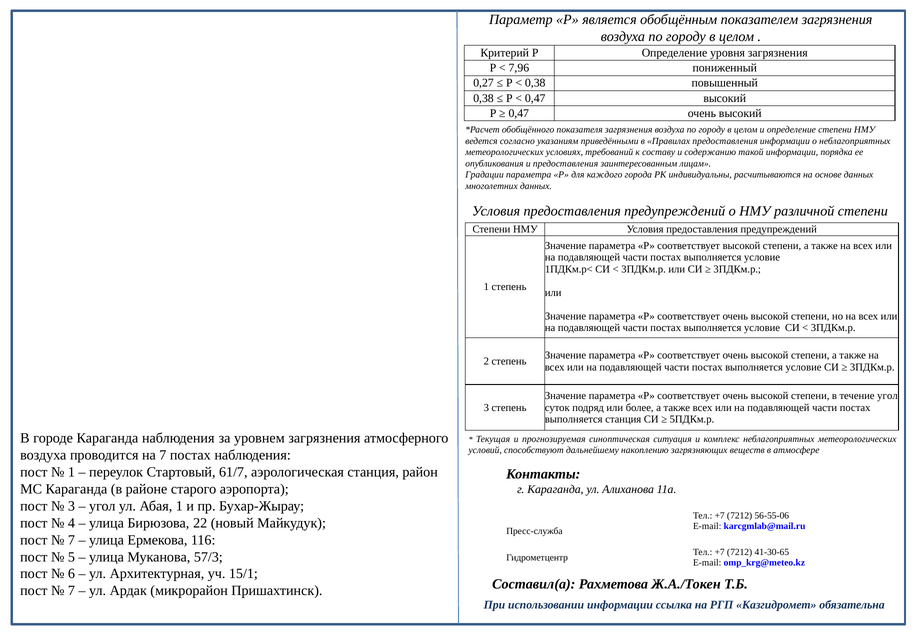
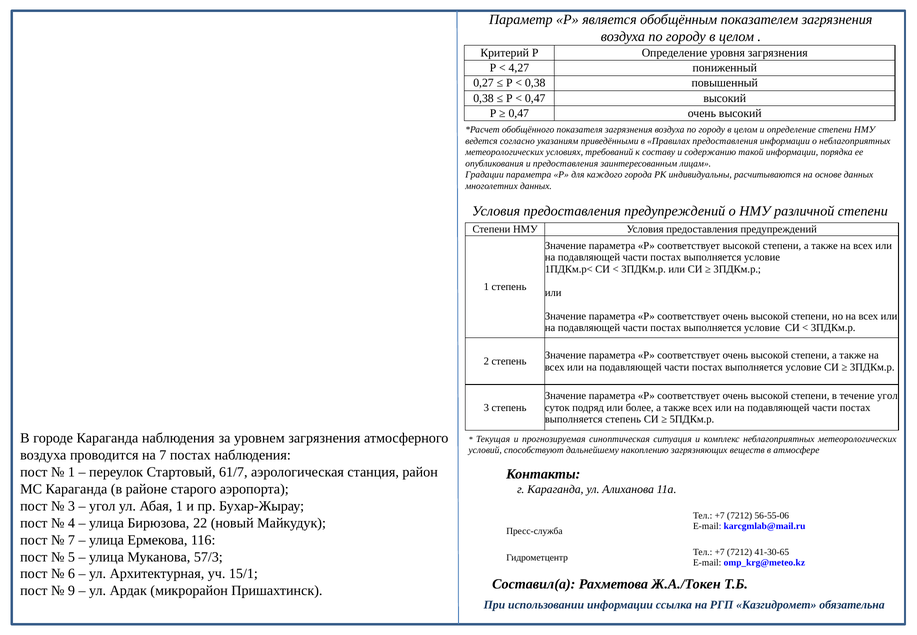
7,96: 7,96 -> 4,27 (519, 68)
выполняется станция: станция -> степень (623, 419)
7: 7 -> 9 (71, 591)
